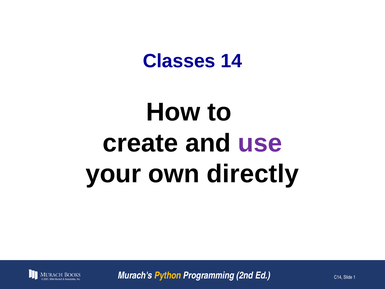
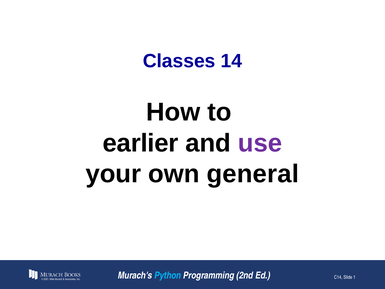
create: create -> earlier (141, 143)
directly: directly -> general (253, 174)
Python colour: yellow -> light blue (168, 275)
